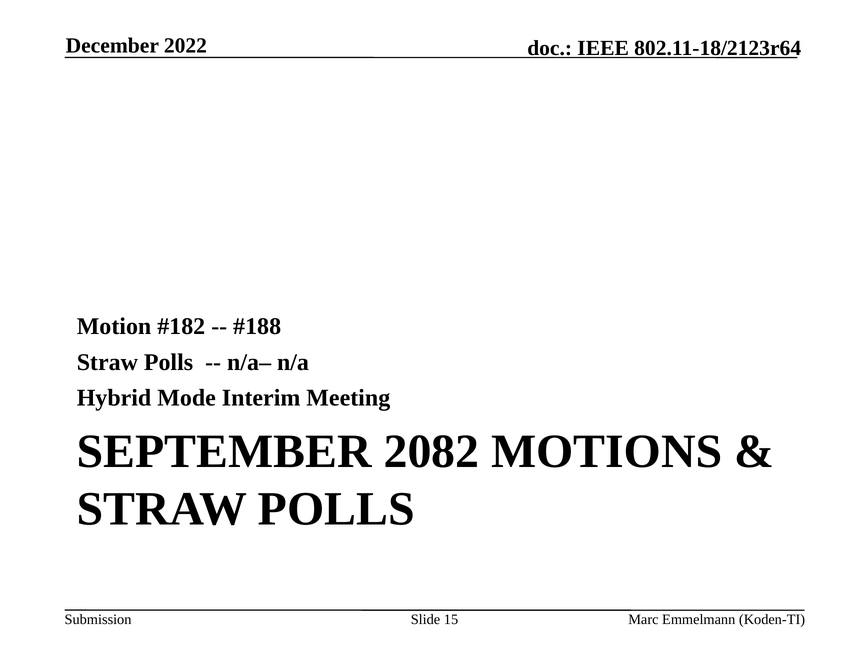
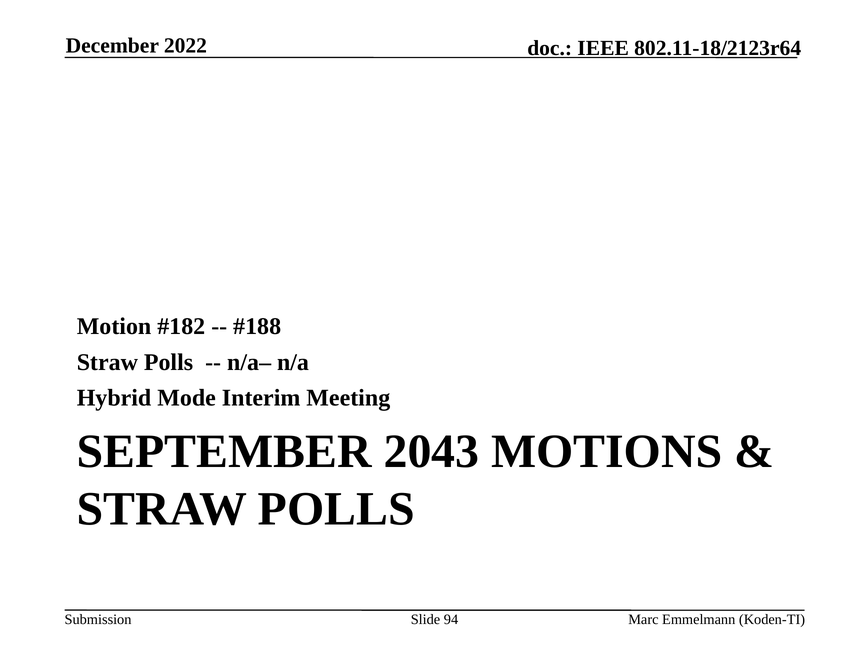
2082: 2082 -> 2043 (431, 452)
15: 15 -> 94 (451, 620)
